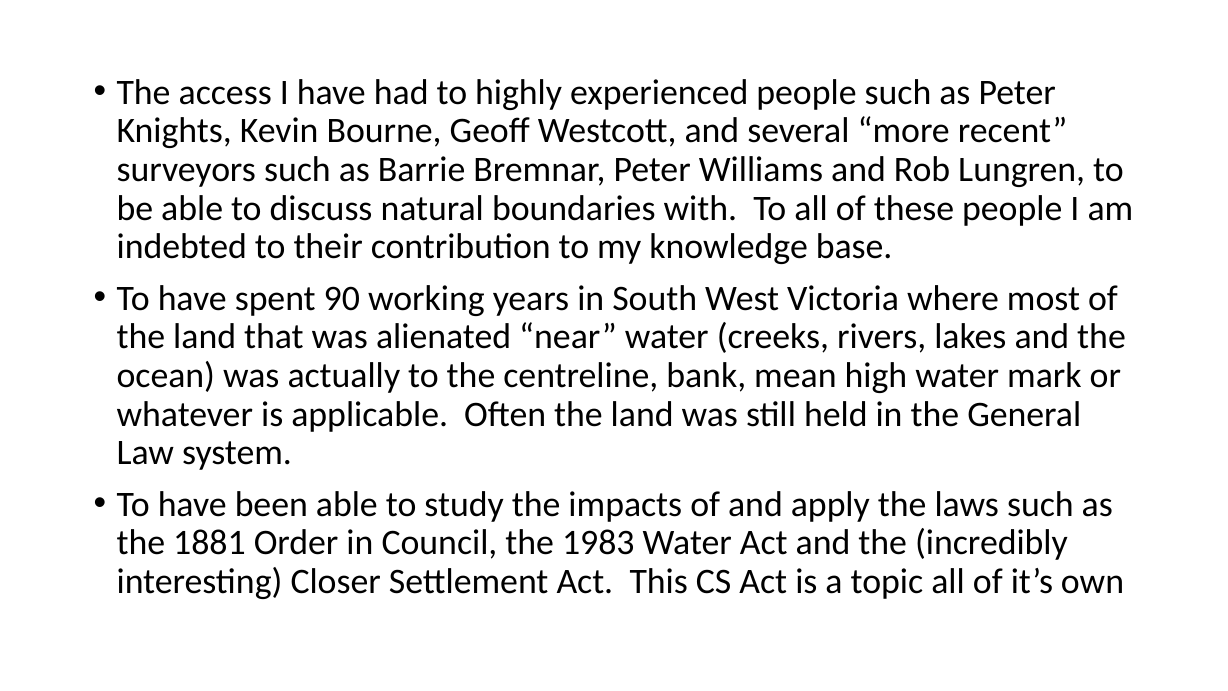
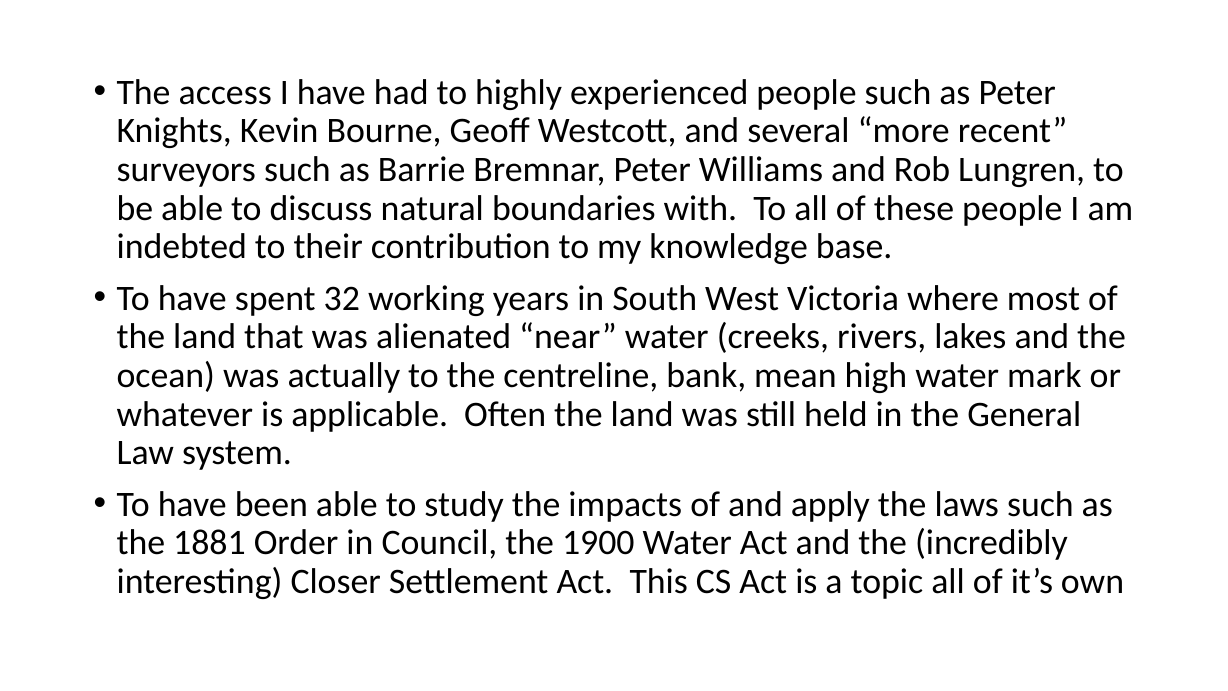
90: 90 -> 32 (342, 298)
1983: 1983 -> 1900 (598, 543)
